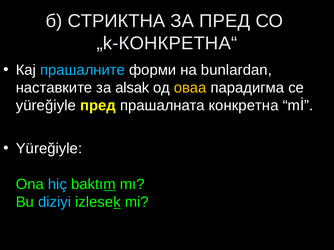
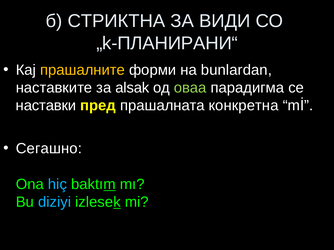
ЗА ПРЕД: ПРЕД -> ВИДИ (225, 21)
„k-КОНКРЕТНА“: „k-КОНКРЕТНА“ -> „k-ПЛАНИРАНИ“ (167, 43)
прашалните colour: light blue -> yellow (83, 70)
оваа colour: yellow -> light green (190, 88)
yüreğiyle: yüreğiyle -> наставки (46, 106)
Yüreğiyle: Yüreğiyle -> Сегашно (49, 149)
